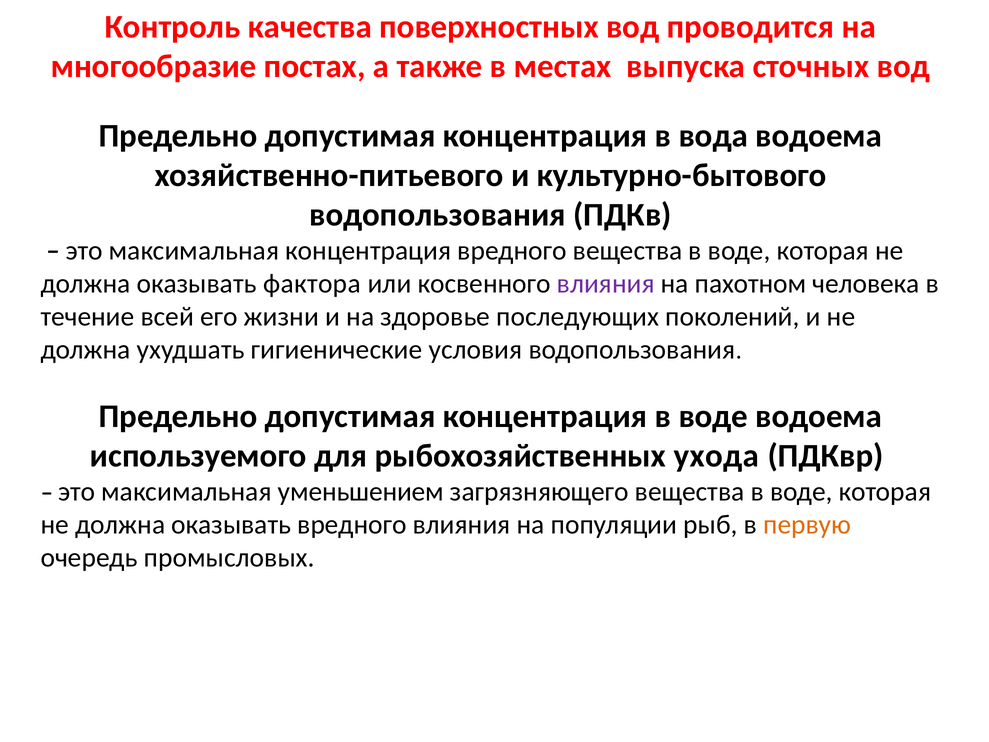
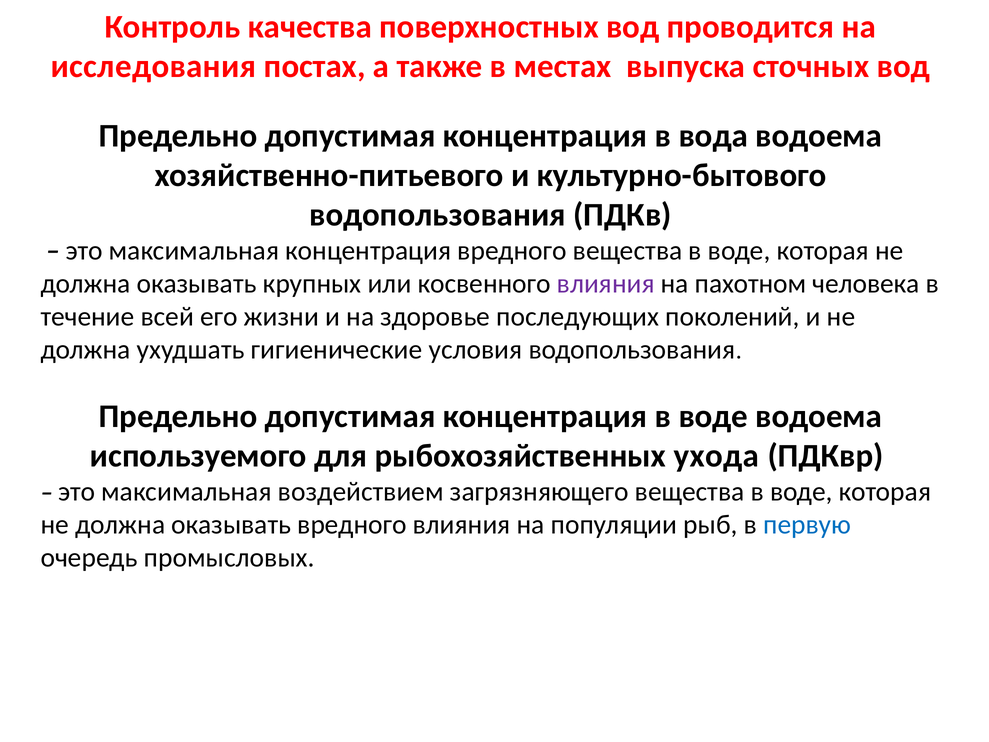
многообразие: многообразие -> исследования (153, 67)
фактора: фактора -> крупных (312, 284)
уменьшением: уменьшением -> воздействием (361, 491)
первую colour: orange -> blue (807, 524)
